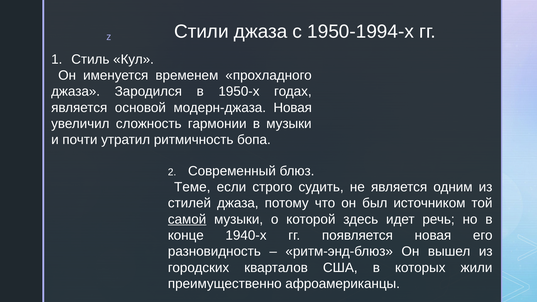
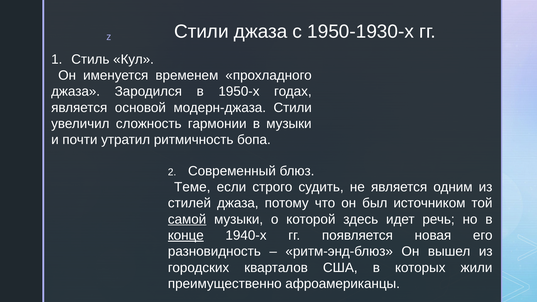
1950-1994-х: 1950-1994-х -> 1950-1930-х (361, 32)
модерн-джаза Новая: Новая -> Стили (293, 108)
конце underline: none -> present (186, 235)
